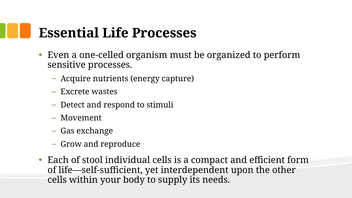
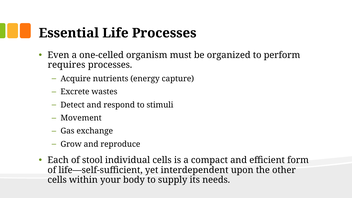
sensitive: sensitive -> requires (67, 65)
